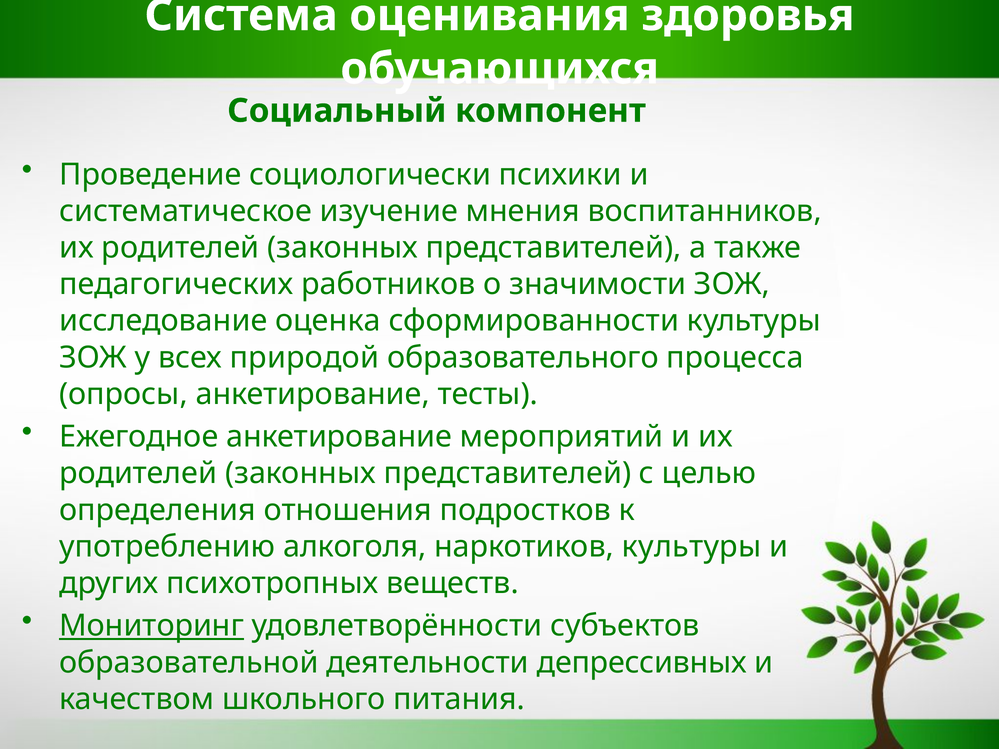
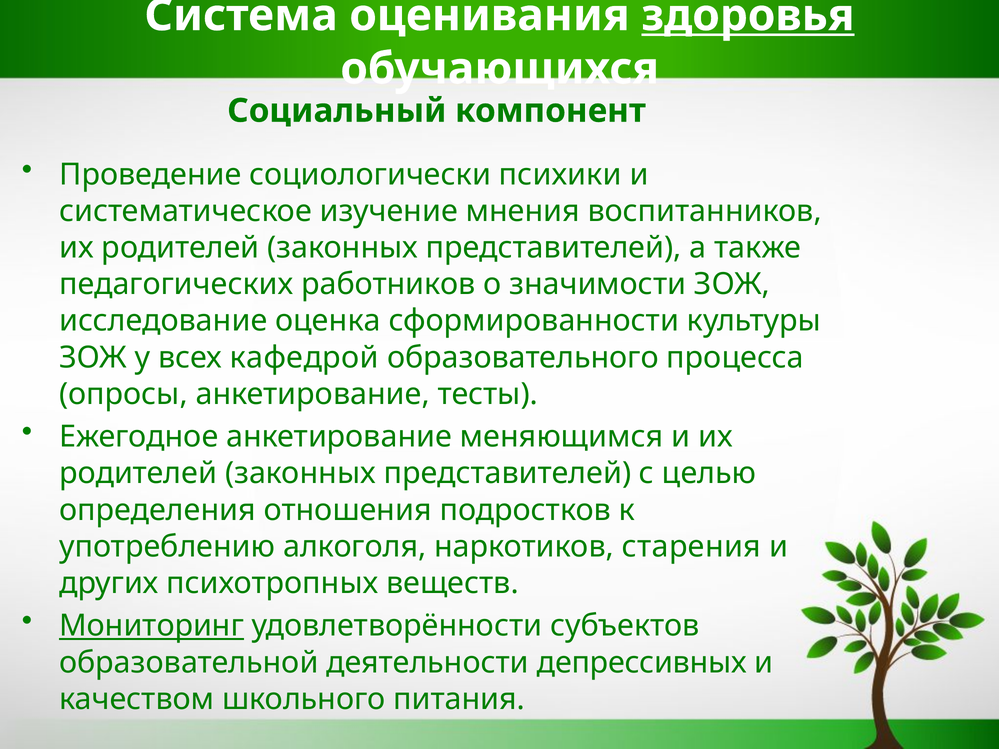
здоровья underline: none -> present (748, 16)
природой: природой -> кафедрой (304, 358)
мероприятий: мероприятий -> меняющимся (562, 437)
наркотиков культуры: культуры -> старения (692, 547)
